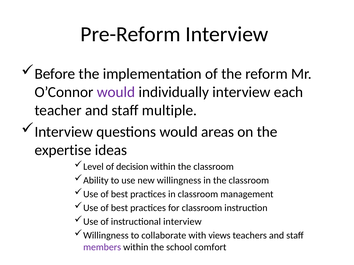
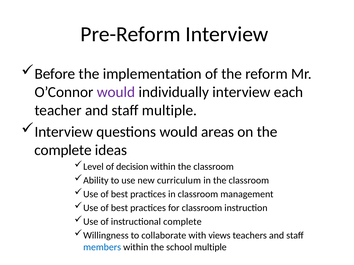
expertise: expertise -> complete (63, 150)
new willingness: willingness -> curriculum (179, 181)
instructional interview: interview -> complete (182, 222)
members colour: purple -> blue (102, 248)
school comfort: comfort -> multiple (210, 248)
